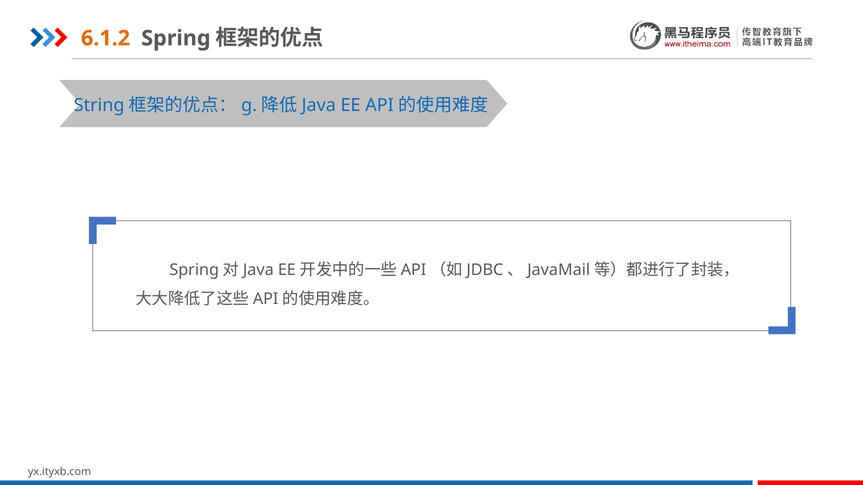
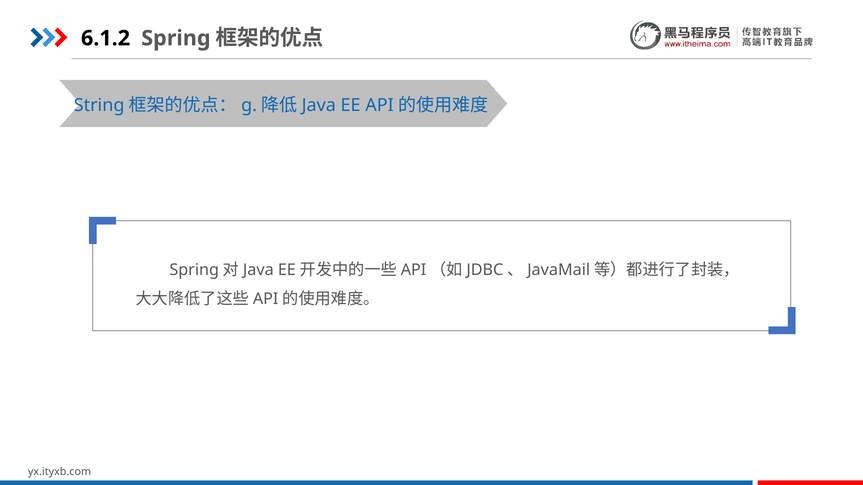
6.1.2 colour: orange -> black (106, 38)
